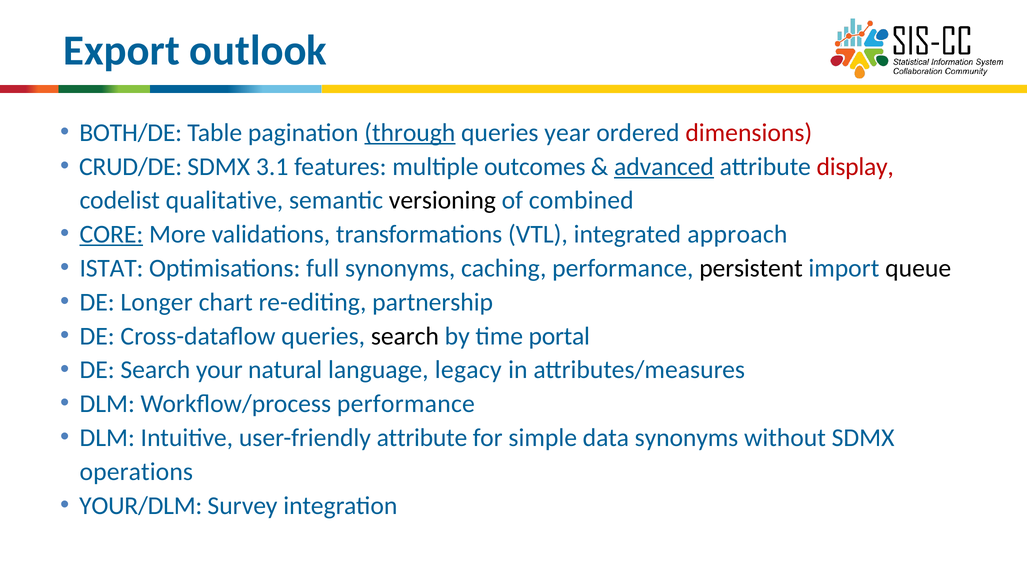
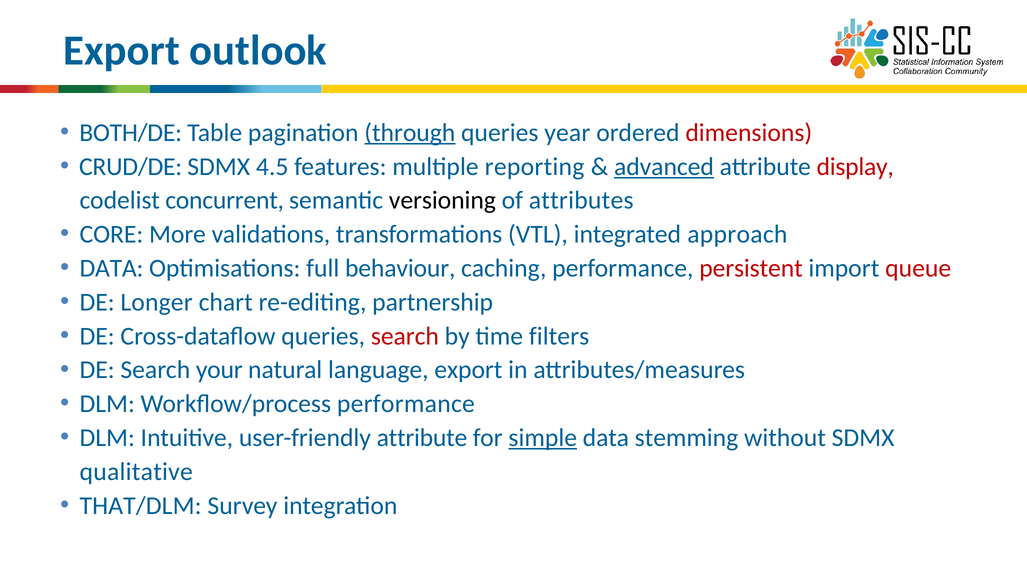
3.1: 3.1 -> 4.5 (272, 167)
outcomes: outcomes -> reporting (535, 167)
qualitative: qualitative -> concurrent (225, 200)
combined: combined -> attributes (581, 200)
CORE underline: present -> none (111, 234)
ISTAT: ISTAT -> DATA (112, 268)
full synonyms: synonyms -> behaviour (400, 268)
persistent colour: black -> red (751, 268)
queue colour: black -> red (918, 268)
search colour: black -> red (405, 336)
portal: portal -> filters (559, 336)
language legacy: legacy -> export (468, 370)
simple underline: none -> present (543, 438)
data synonyms: synonyms -> stemming (686, 438)
operations: operations -> qualitative (136, 471)
YOUR/DLM: YOUR/DLM -> THAT/DLM (141, 505)
